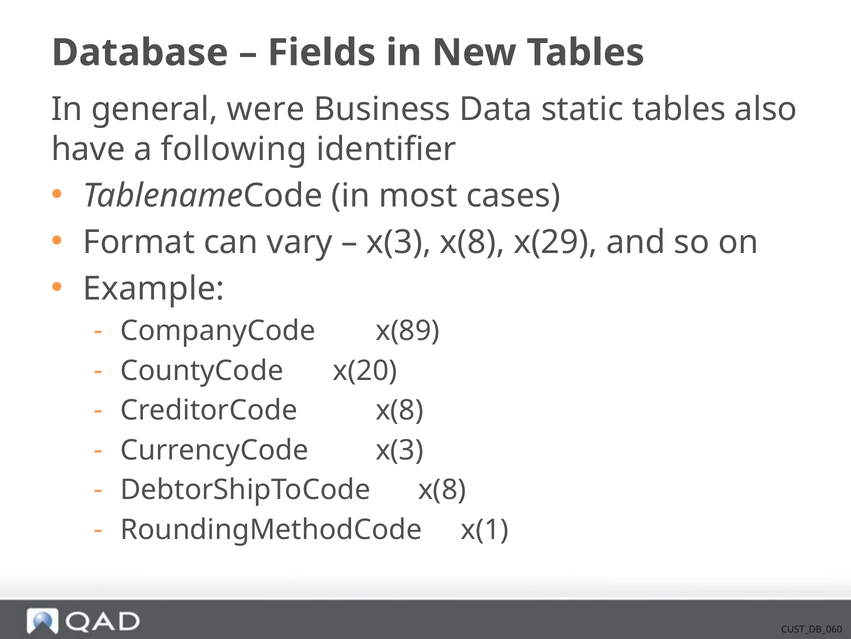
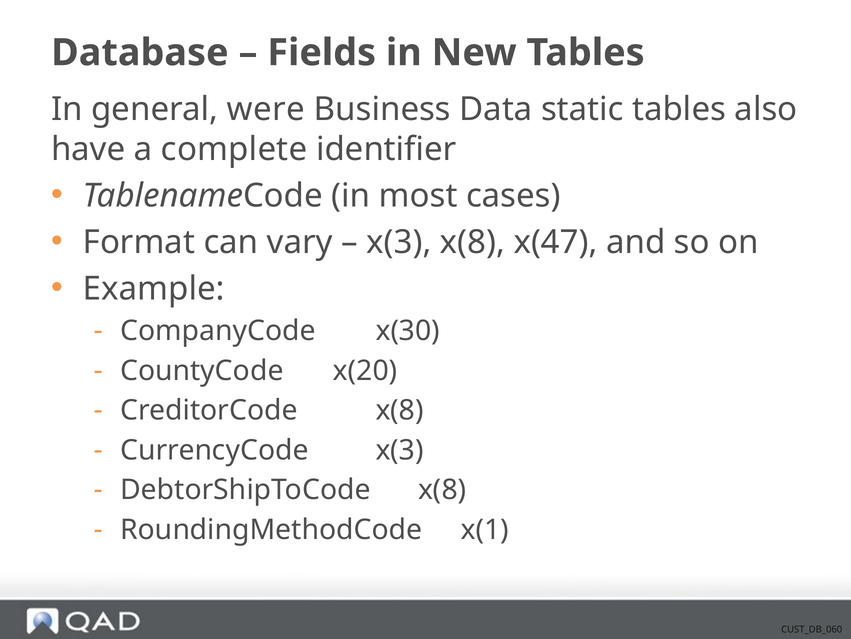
following: following -> complete (234, 149)
x(29: x(29 -> x(47 (556, 242)
x(89: x(89 -> x(30 (408, 330)
